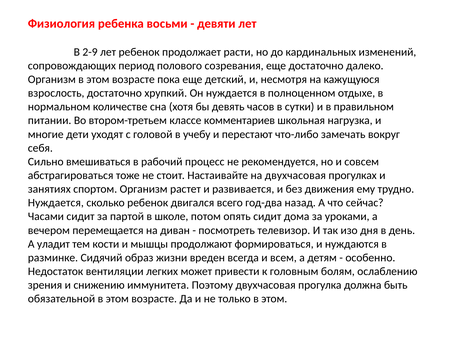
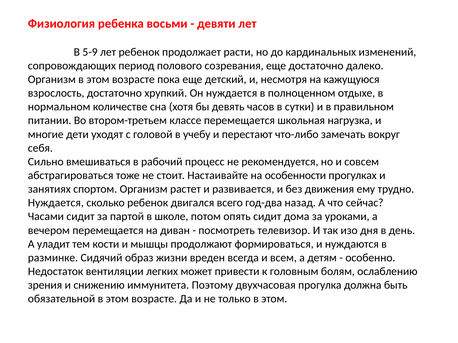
2-9: 2-9 -> 5-9 (90, 52)
классе комментариев: комментариев -> перемещается (239, 121)
на двухчасовая: двухчасовая -> особенности (295, 176)
